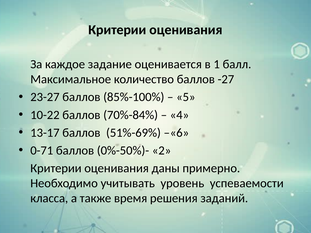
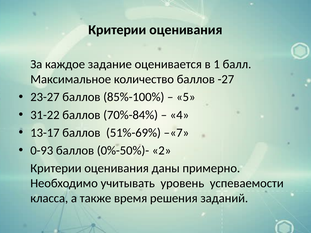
10-22: 10-22 -> 31-22 (45, 115)
–«6: –«6 -> –«7 (176, 133)
0-71: 0-71 -> 0-93 (42, 151)
